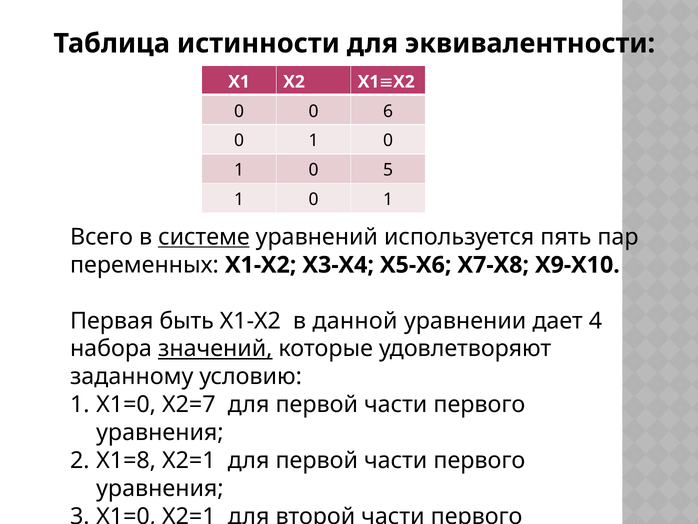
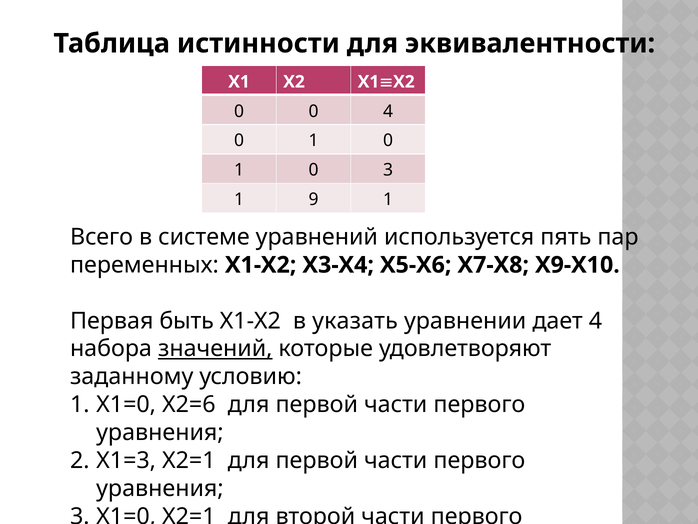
0 6: 6 -> 4 (388, 111)
0 5: 5 -> 3 (388, 170)
0: 0 -> 9 (314, 199)
системе underline: present -> none (204, 237)
данной: данной -> указать (355, 321)
Х2=7: Х2=7 -> Х2=6 (189, 404)
Х1=8: Х1=8 -> Х1=3 (126, 460)
